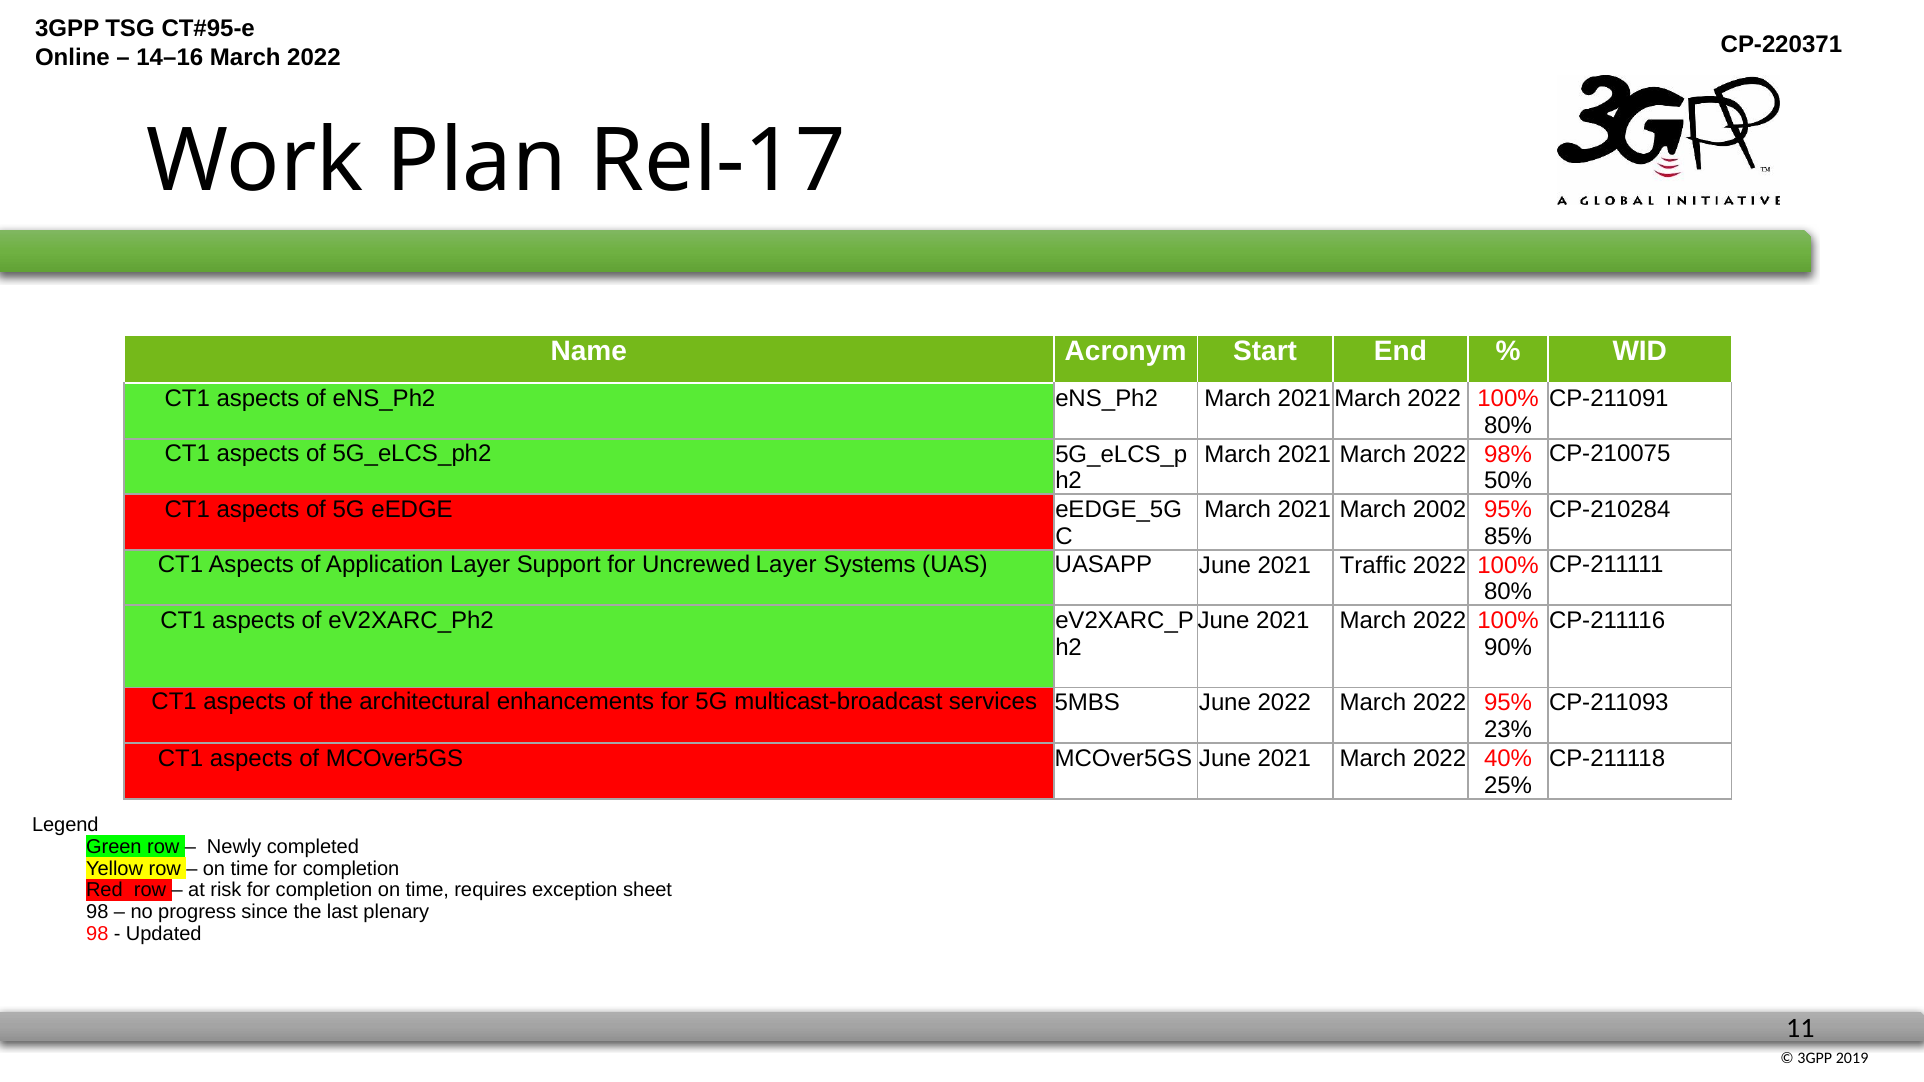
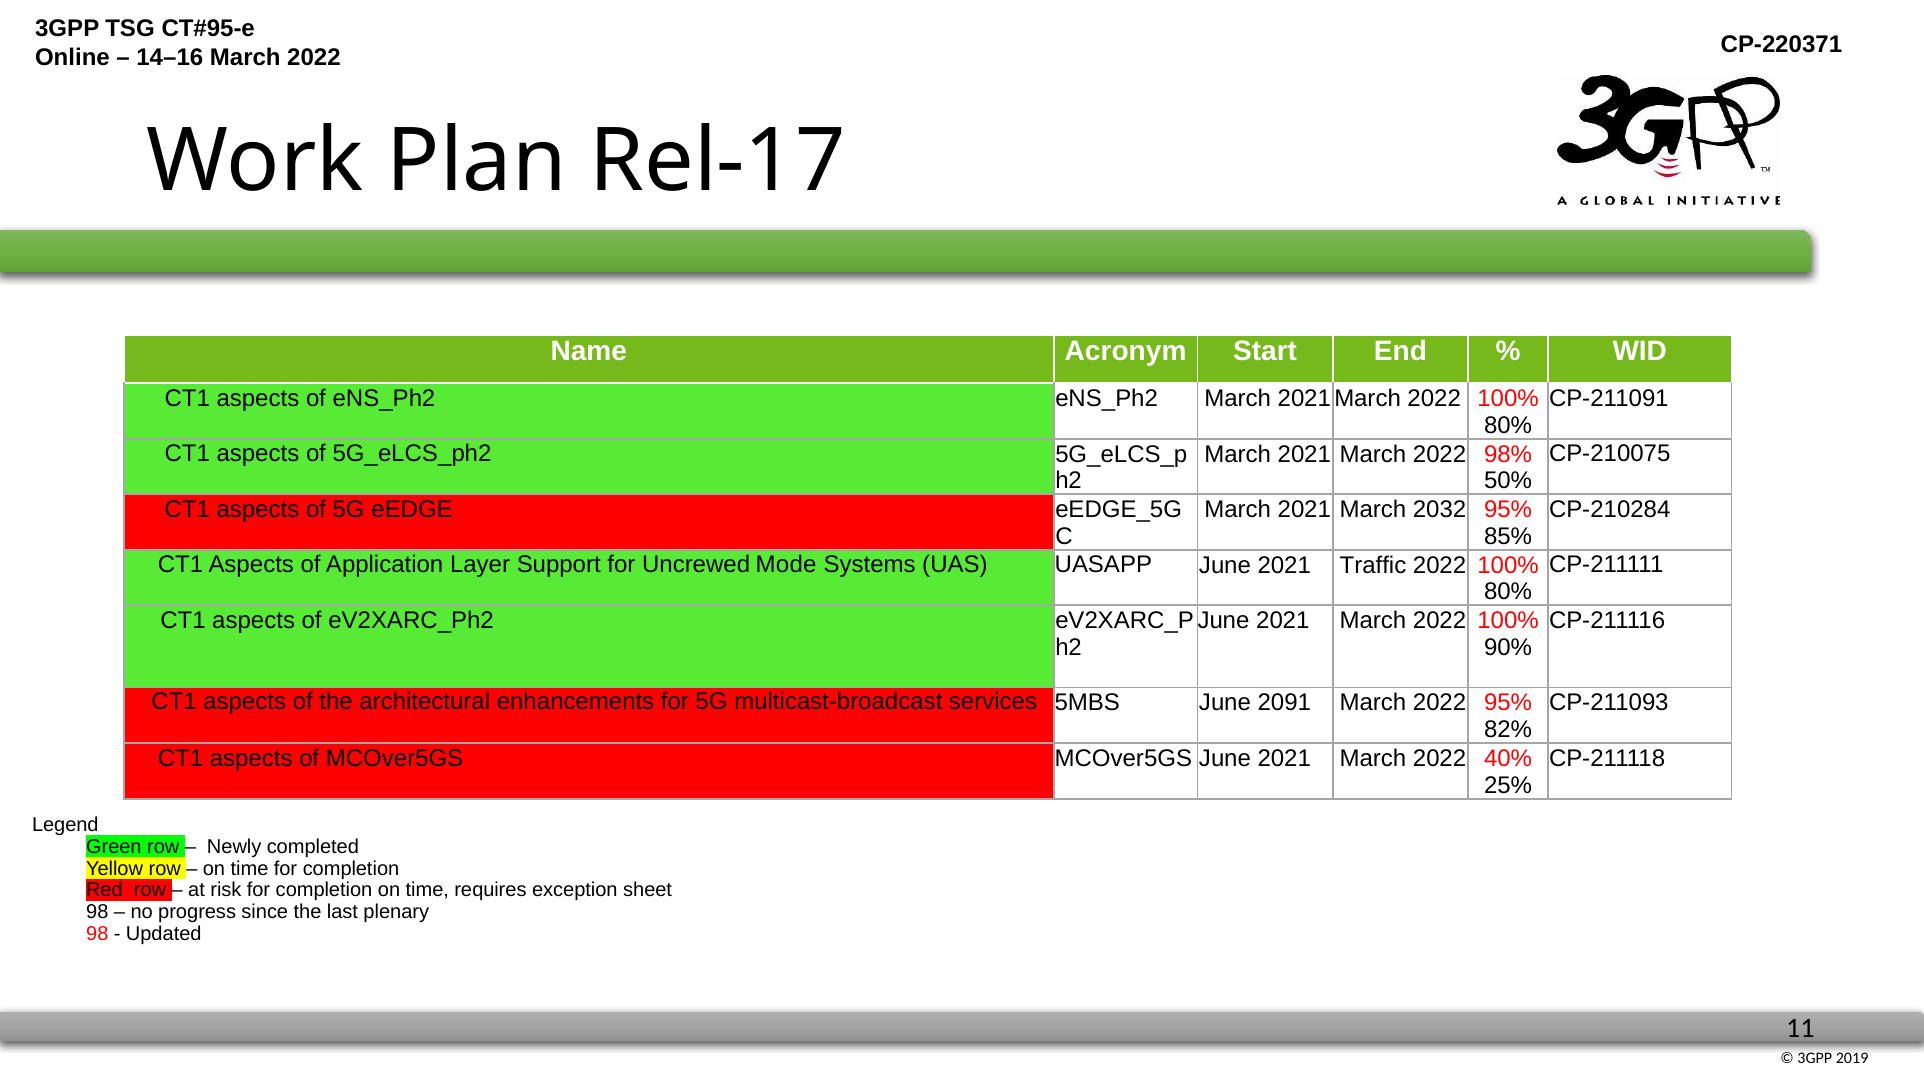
2002: 2002 -> 2032 (1440, 510)
Uncrewed Layer: Layer -> Mode (786, 565)
June 2022: 2022 -> 2091 (1284, 703)
23%: 23% -> 82% (1508, 730)
